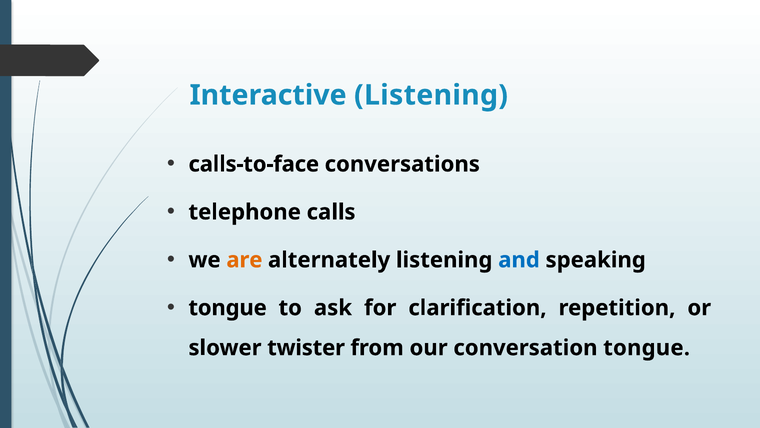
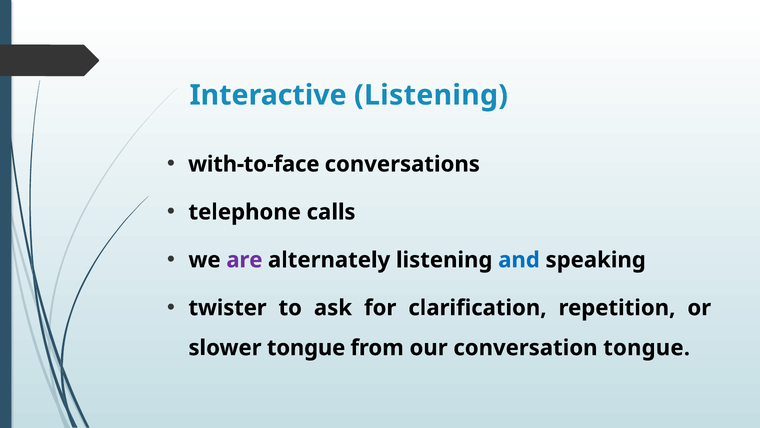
calls-to-face: calls-to-face -> with-to-face (254, 164)
are colour: orange -> purple (244, 260)
tongue: tongue -> twister (228, 308)
slower twister: twister -> tongue (306, 347)
